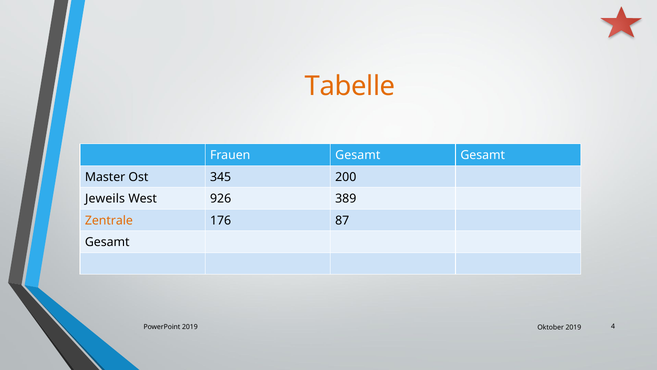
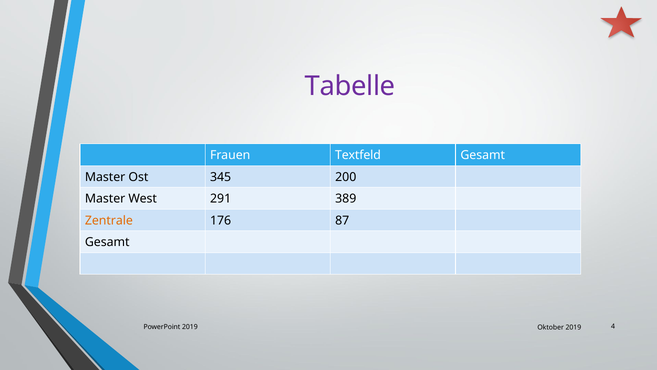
Tabelle colour: orange -> purple (350, 86)
Frauen Gesamt: Gesamt -> Textfeld (358, 155)
Jeweils: Jeweils -> Master (105, 199)
926: 926 -> 291 (221, 199)
